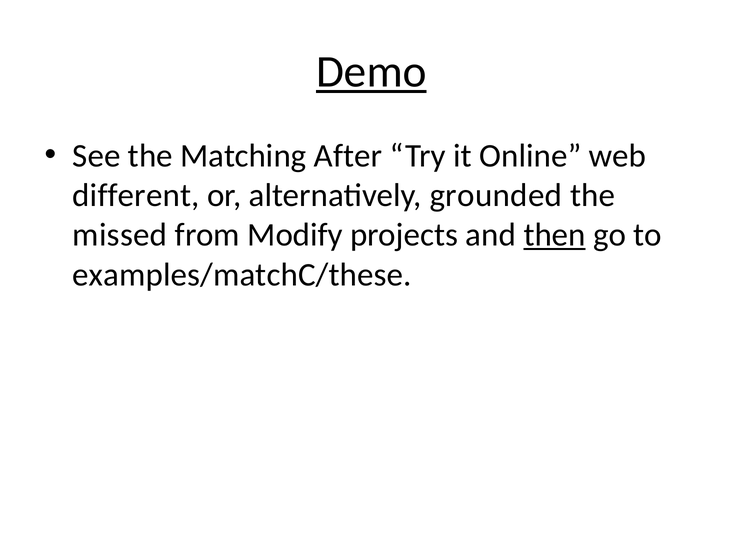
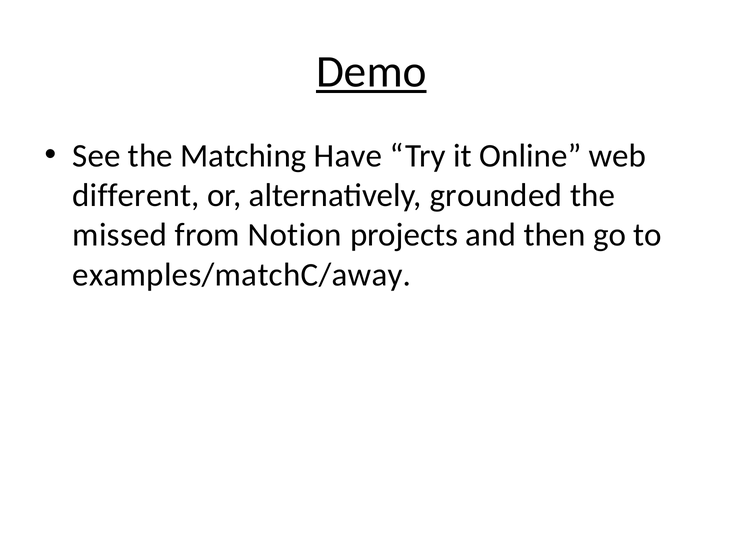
After: After -> Have (348, 156)
Modify: Modify -> Notion (295, 235)
then underline: present -> none (555, 235)
examples/matchC/these: examples/matchC/these -> examples/matchC/away (242, 275)
